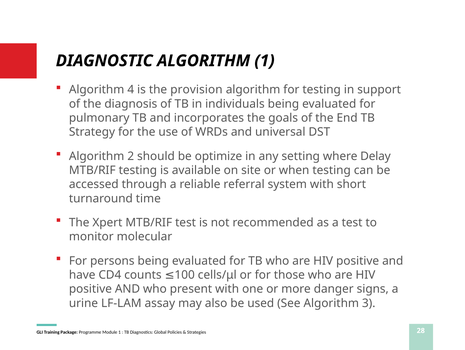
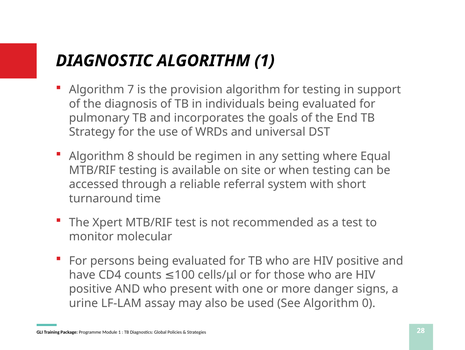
4: 4 -> 7 (131, 90)
2: 2 -> 8 (131, 156)
optimize: optimize -> regimen (218, 156)
Delay: Delay -> Equal (375, 156)
3: 3 -> 0 (369, 303)
